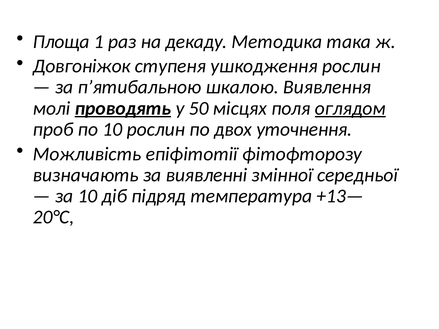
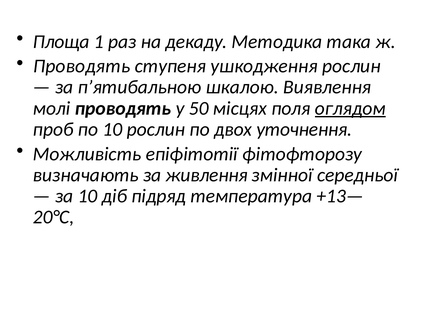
Довгоніжок: Довгоніжок -> Проводять (82, 66)
проводять underline: present -> none (123, 108)
виявленні: виявленні -> живлення (207, 175)
